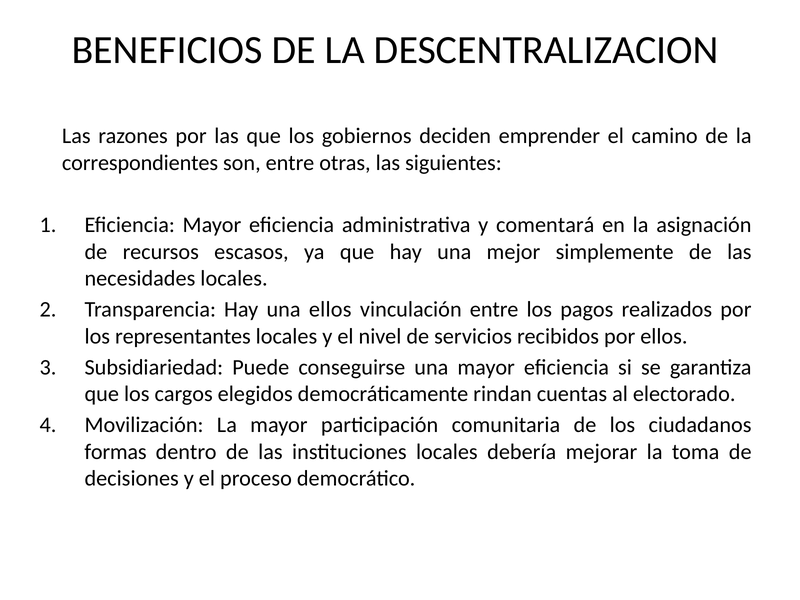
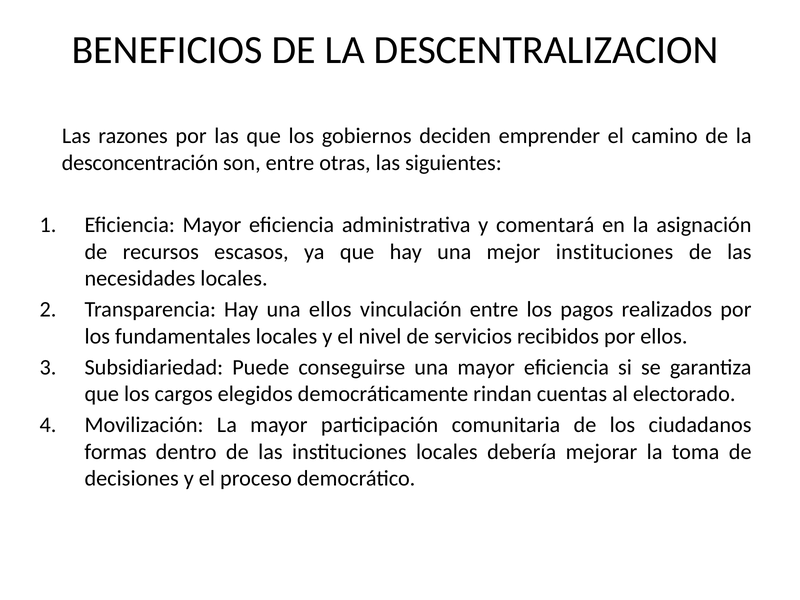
correspondientes: correspondientes -> desconcentración (140, 163)
mejor simplemente: simplemente -> instituciones (615, 252)
representantes: representantes -> fundamentales (183, 336)
